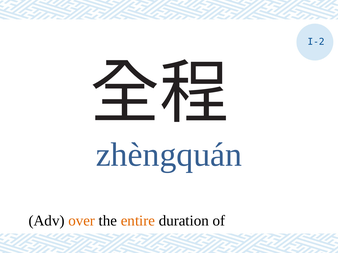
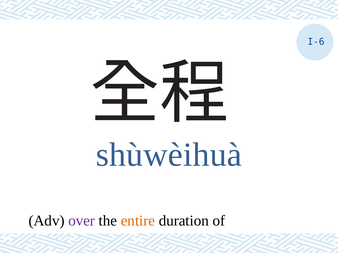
I-2: I-2 -> I-6 (316, 42)
zhèngquán: zhèngquán -> shùwèihuà (169, 155)
over colour: orange -> purple (82, 221)
